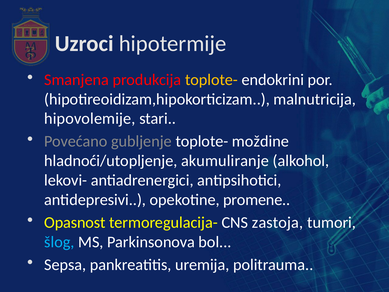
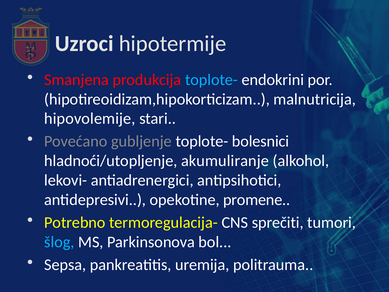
toplote- colour: yellow -> light blue (211, 80)
moždine: moždine -> bolesnici (261, 141)
Opasnost: Opasnost -> Potrebno (75, 222)
zastoja: zastoja -> sprečiti (278, 222)
